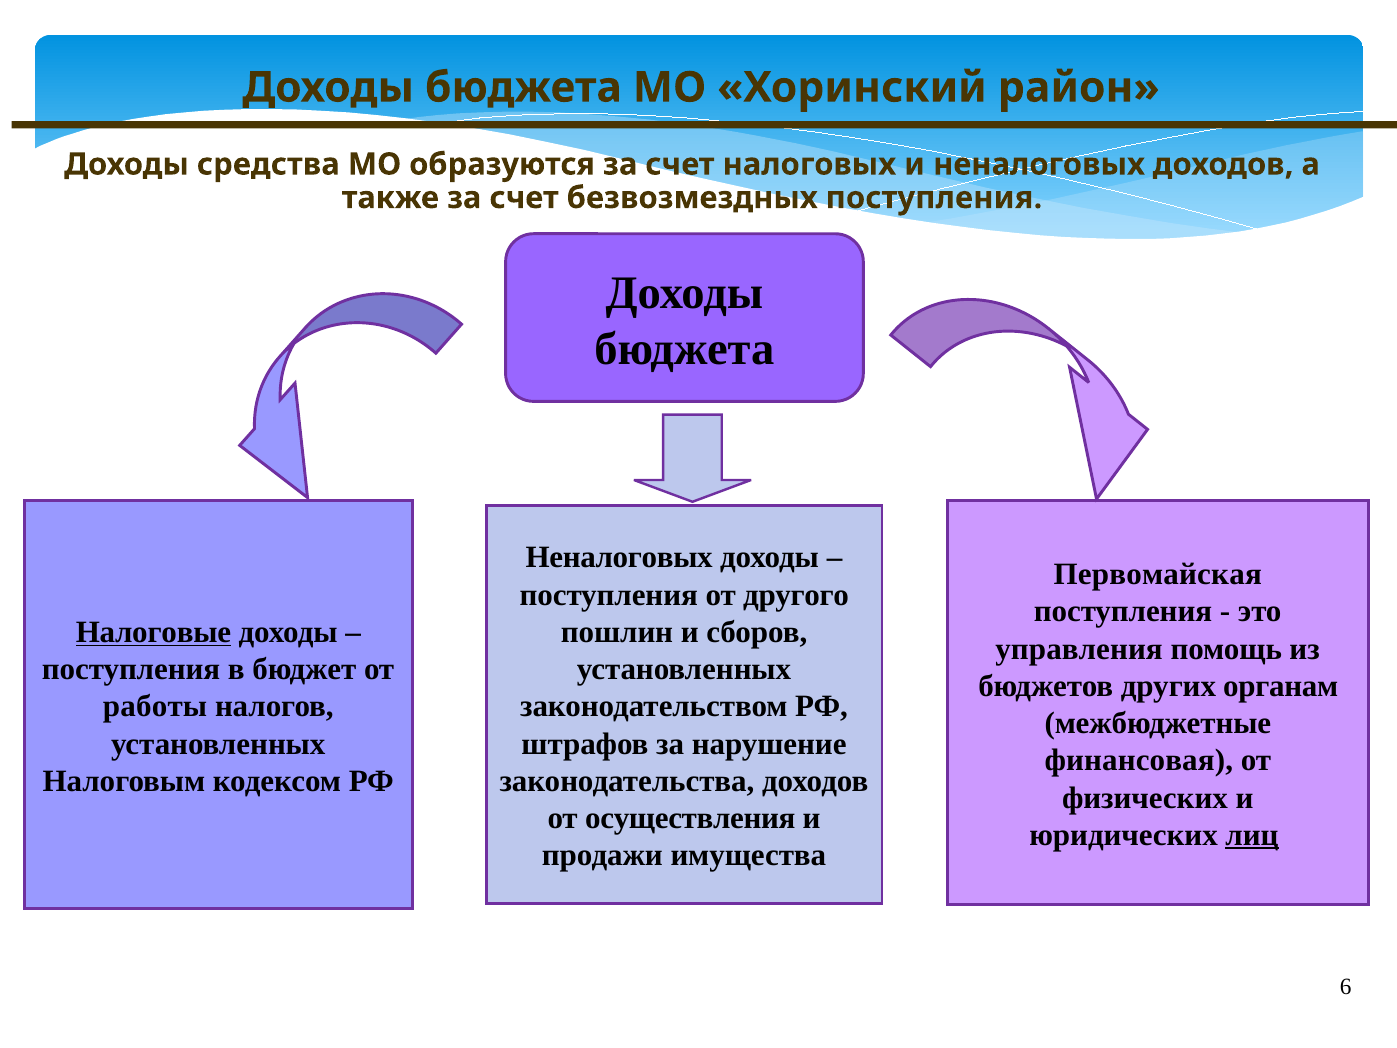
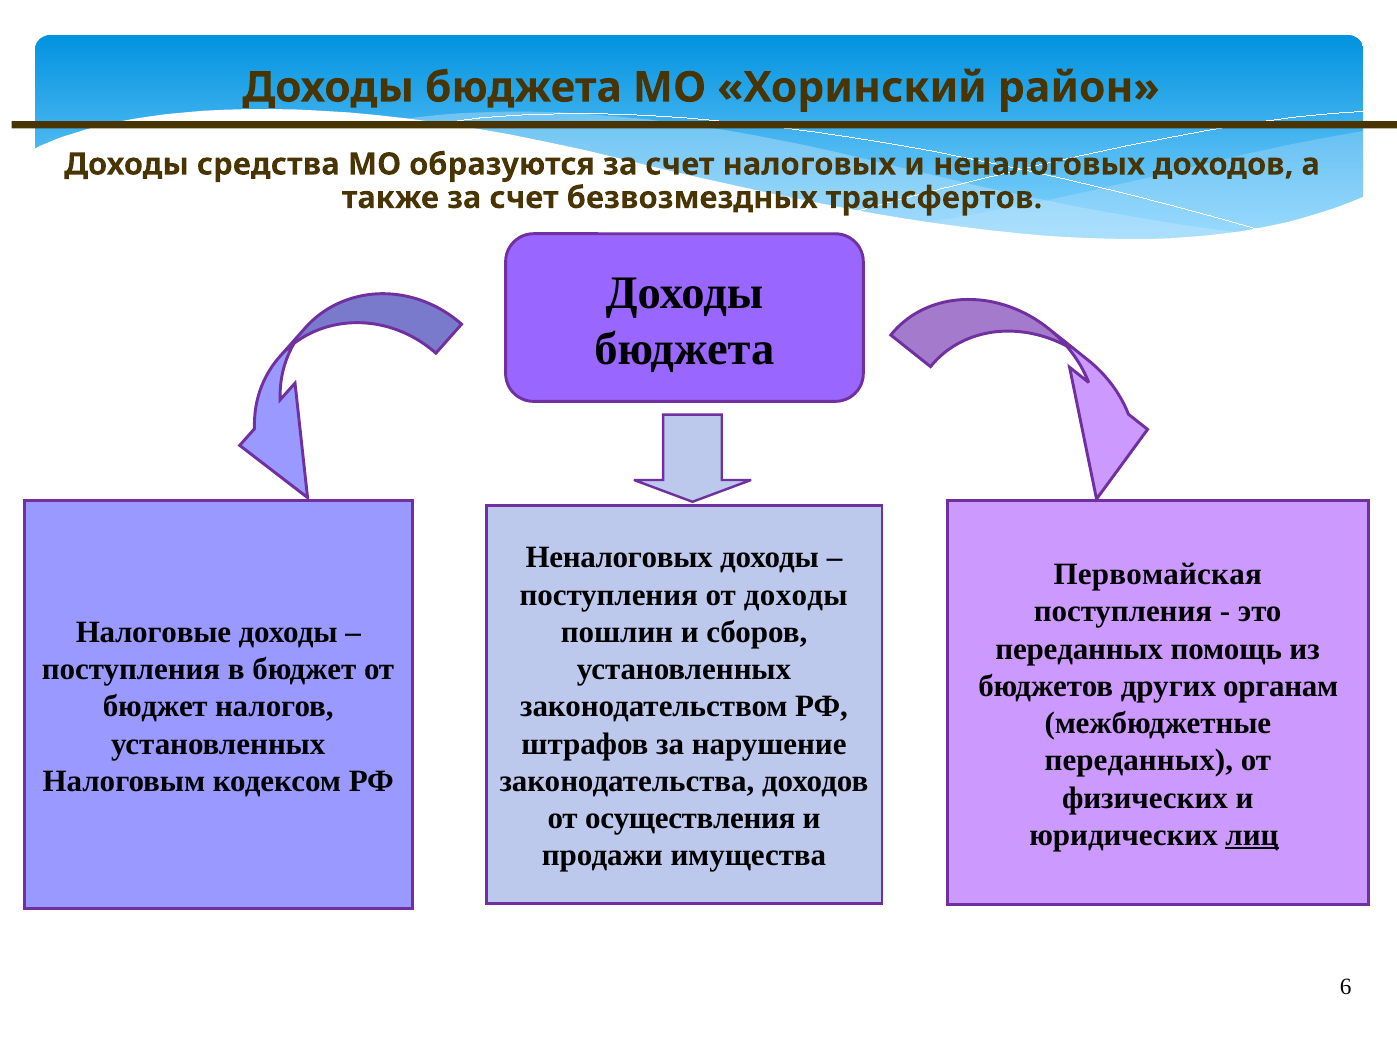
безвозмездных поступления: поступления -> трансфертов (934, 198)
от другого: другого -> доходы (796, 595)
Налоговые underline: present -> none (153, 632)
управления: управления -> переданных (1079, 649)
работы: работы -> бюджет (155, 706)
финансовая: финансовая -> переданных (1139, 760)
